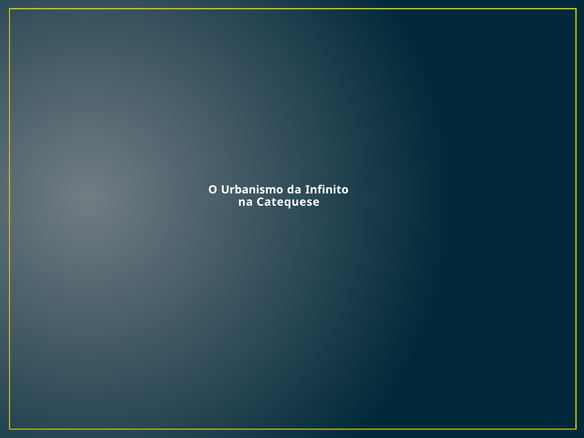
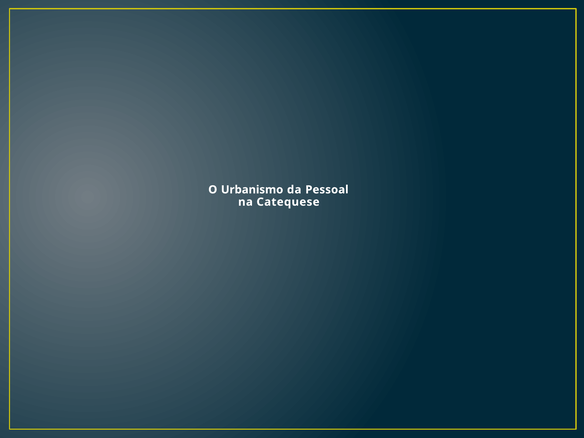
Infinito: Infinito -> Pessoal (327, 190)
